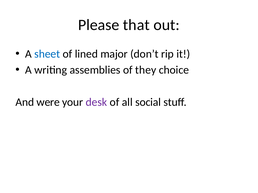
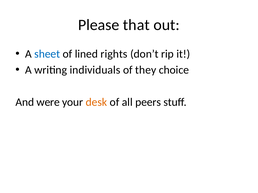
major: major -> rights (114, 54)
assemblies: assemblies -> individuals (95, 70)
desk colour: purple -> orange (96, 102)
social: social -> peers (148, 102)
